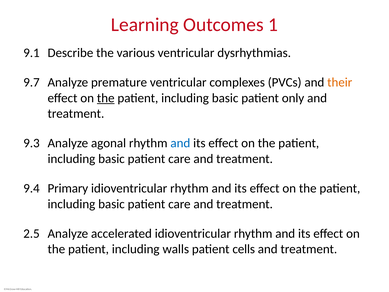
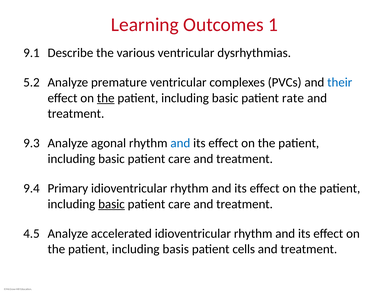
9.7: 9.7 -> 5.2 (31, 82)
their colour: orange -> blue (340, 82)
only: only -> rate (293, 98)
basic underline: none -> present (111, 204)
2.5: 2.5 -> 4.5 (31, 233)
walls: walls -> basis (176, 249)
